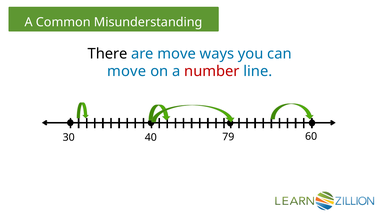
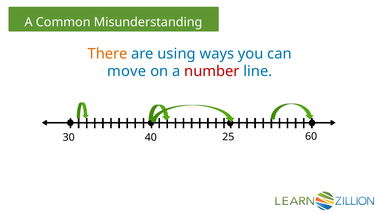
There colour: black -> orange (108, 54)
are move: move -> using (177, 54)
79: 79 -> 25 (228, 137)
